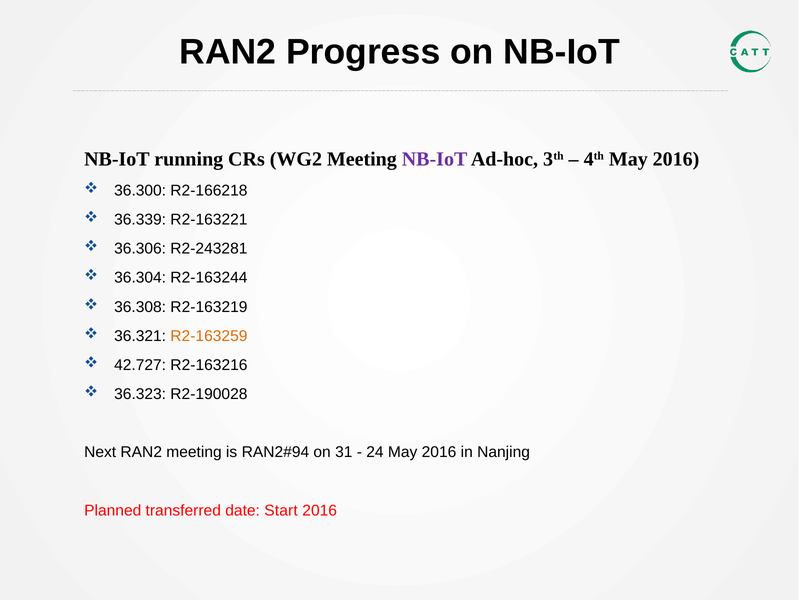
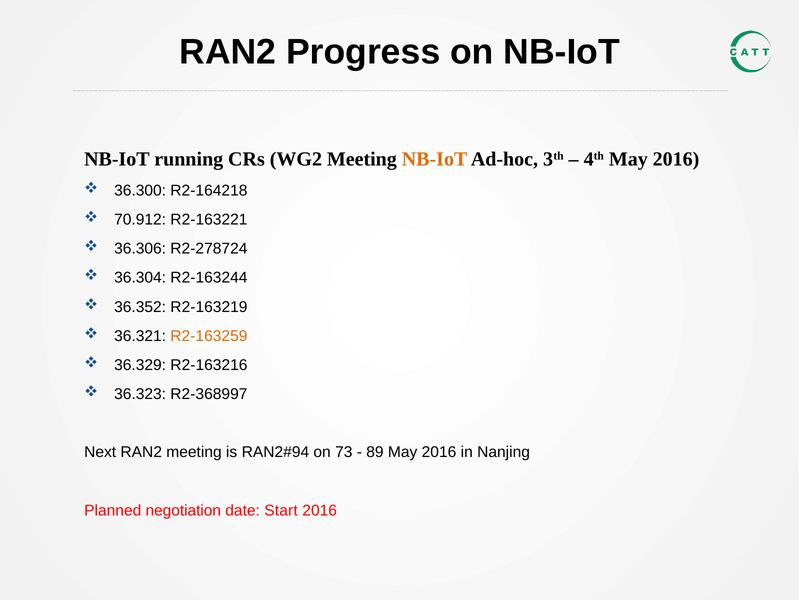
NB-IoT colour: purple -> orange (435, 159)
R2-166218: R2-166218 -> R2-164218 (209, 191)
36.339: 36.339 -> 70.912 (140, 220)
R2-243281: R2-243281 -> R2-278724 (209, 249)
36.308: 36.308 -> 36.352 (140, 307)
42.727: 42.727 -> 36.329 (140, 365)
R2-190028: R2-190028 -> R2-368997 (209, 394)
31: 31 -> 73 (344, 452)
24: 24 -> 89 (375, 452)
transferred: transferred -> negotiation (183, 510)
